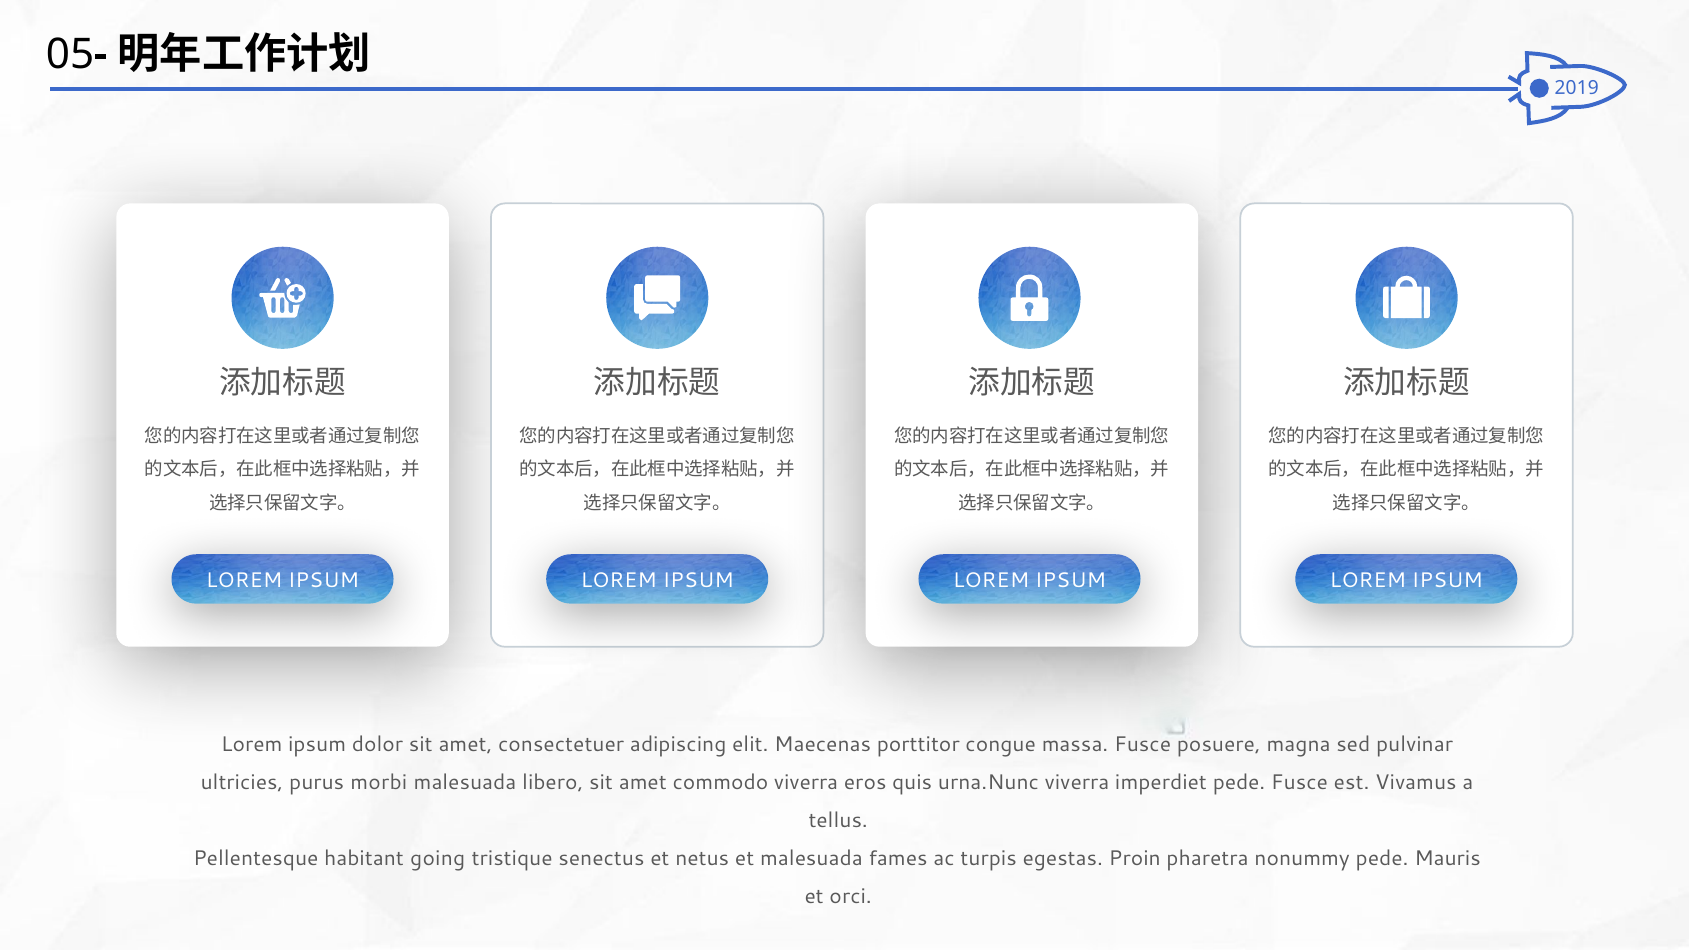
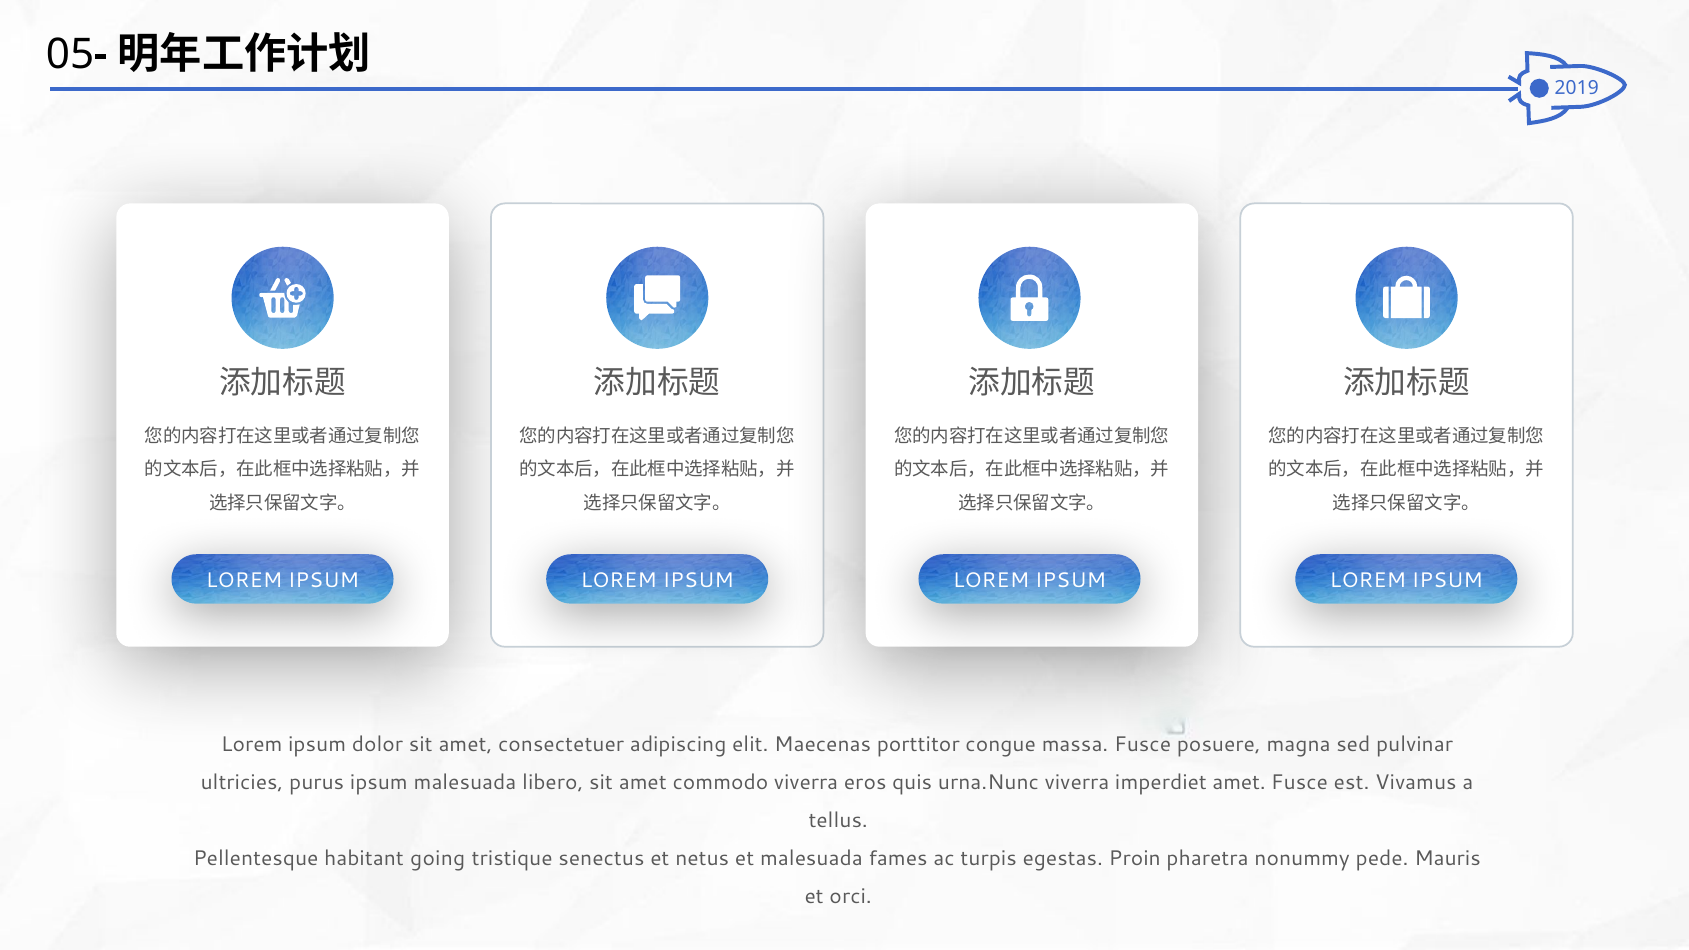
purus morbi: morbi -> ipsum (379, 782)
imperdiet pede: pede -> amet (1239, 782)
